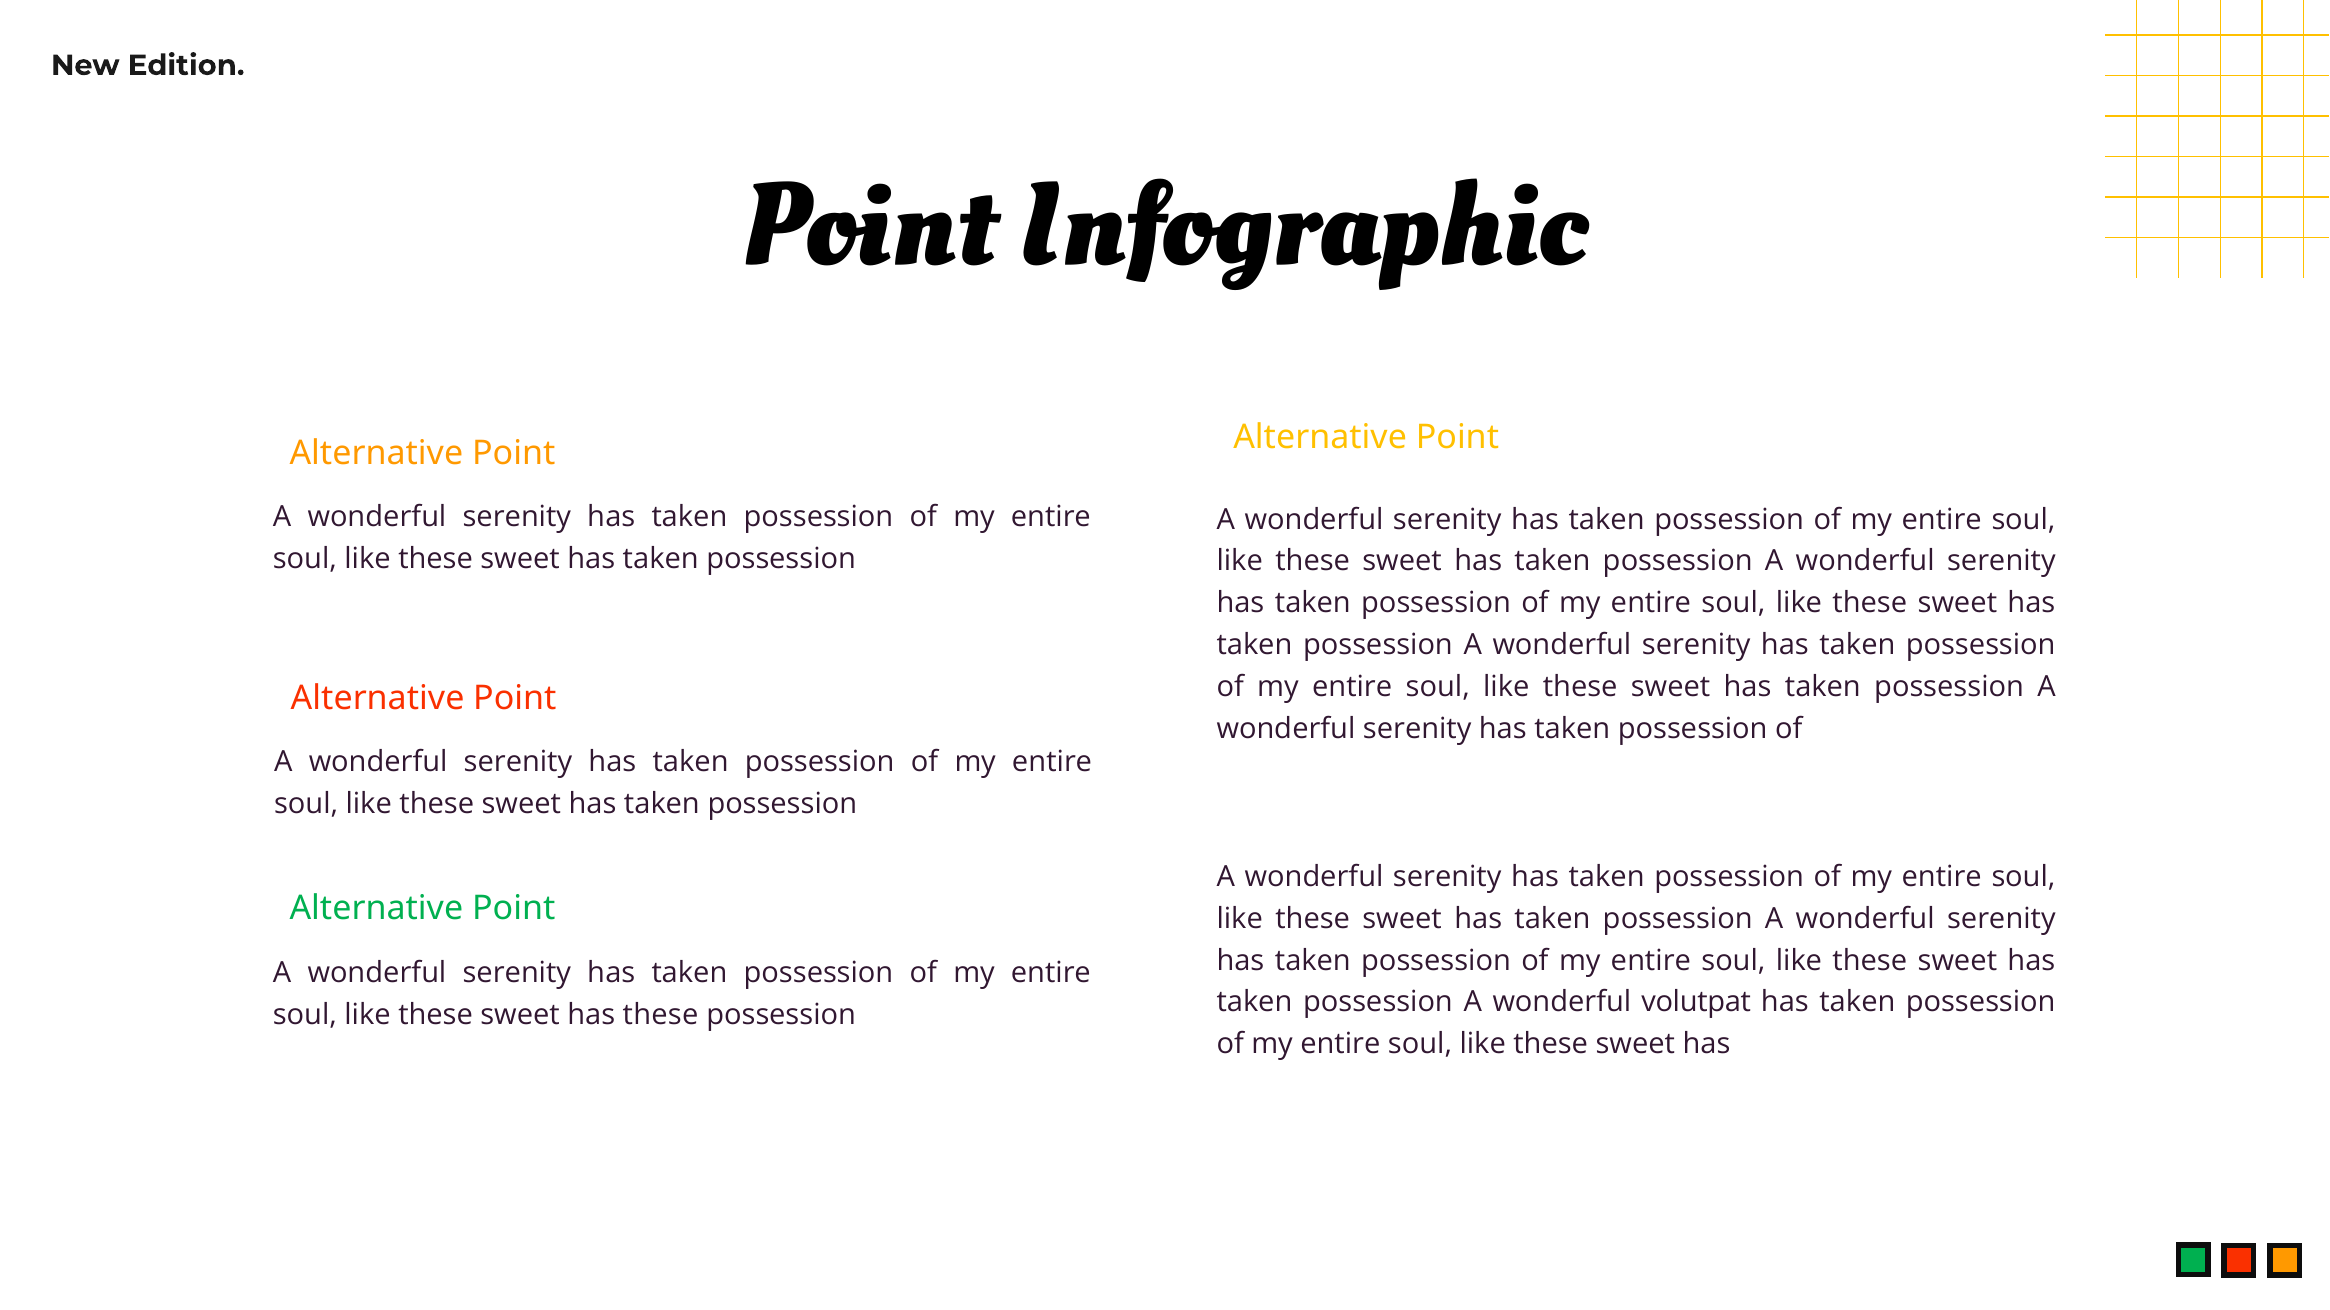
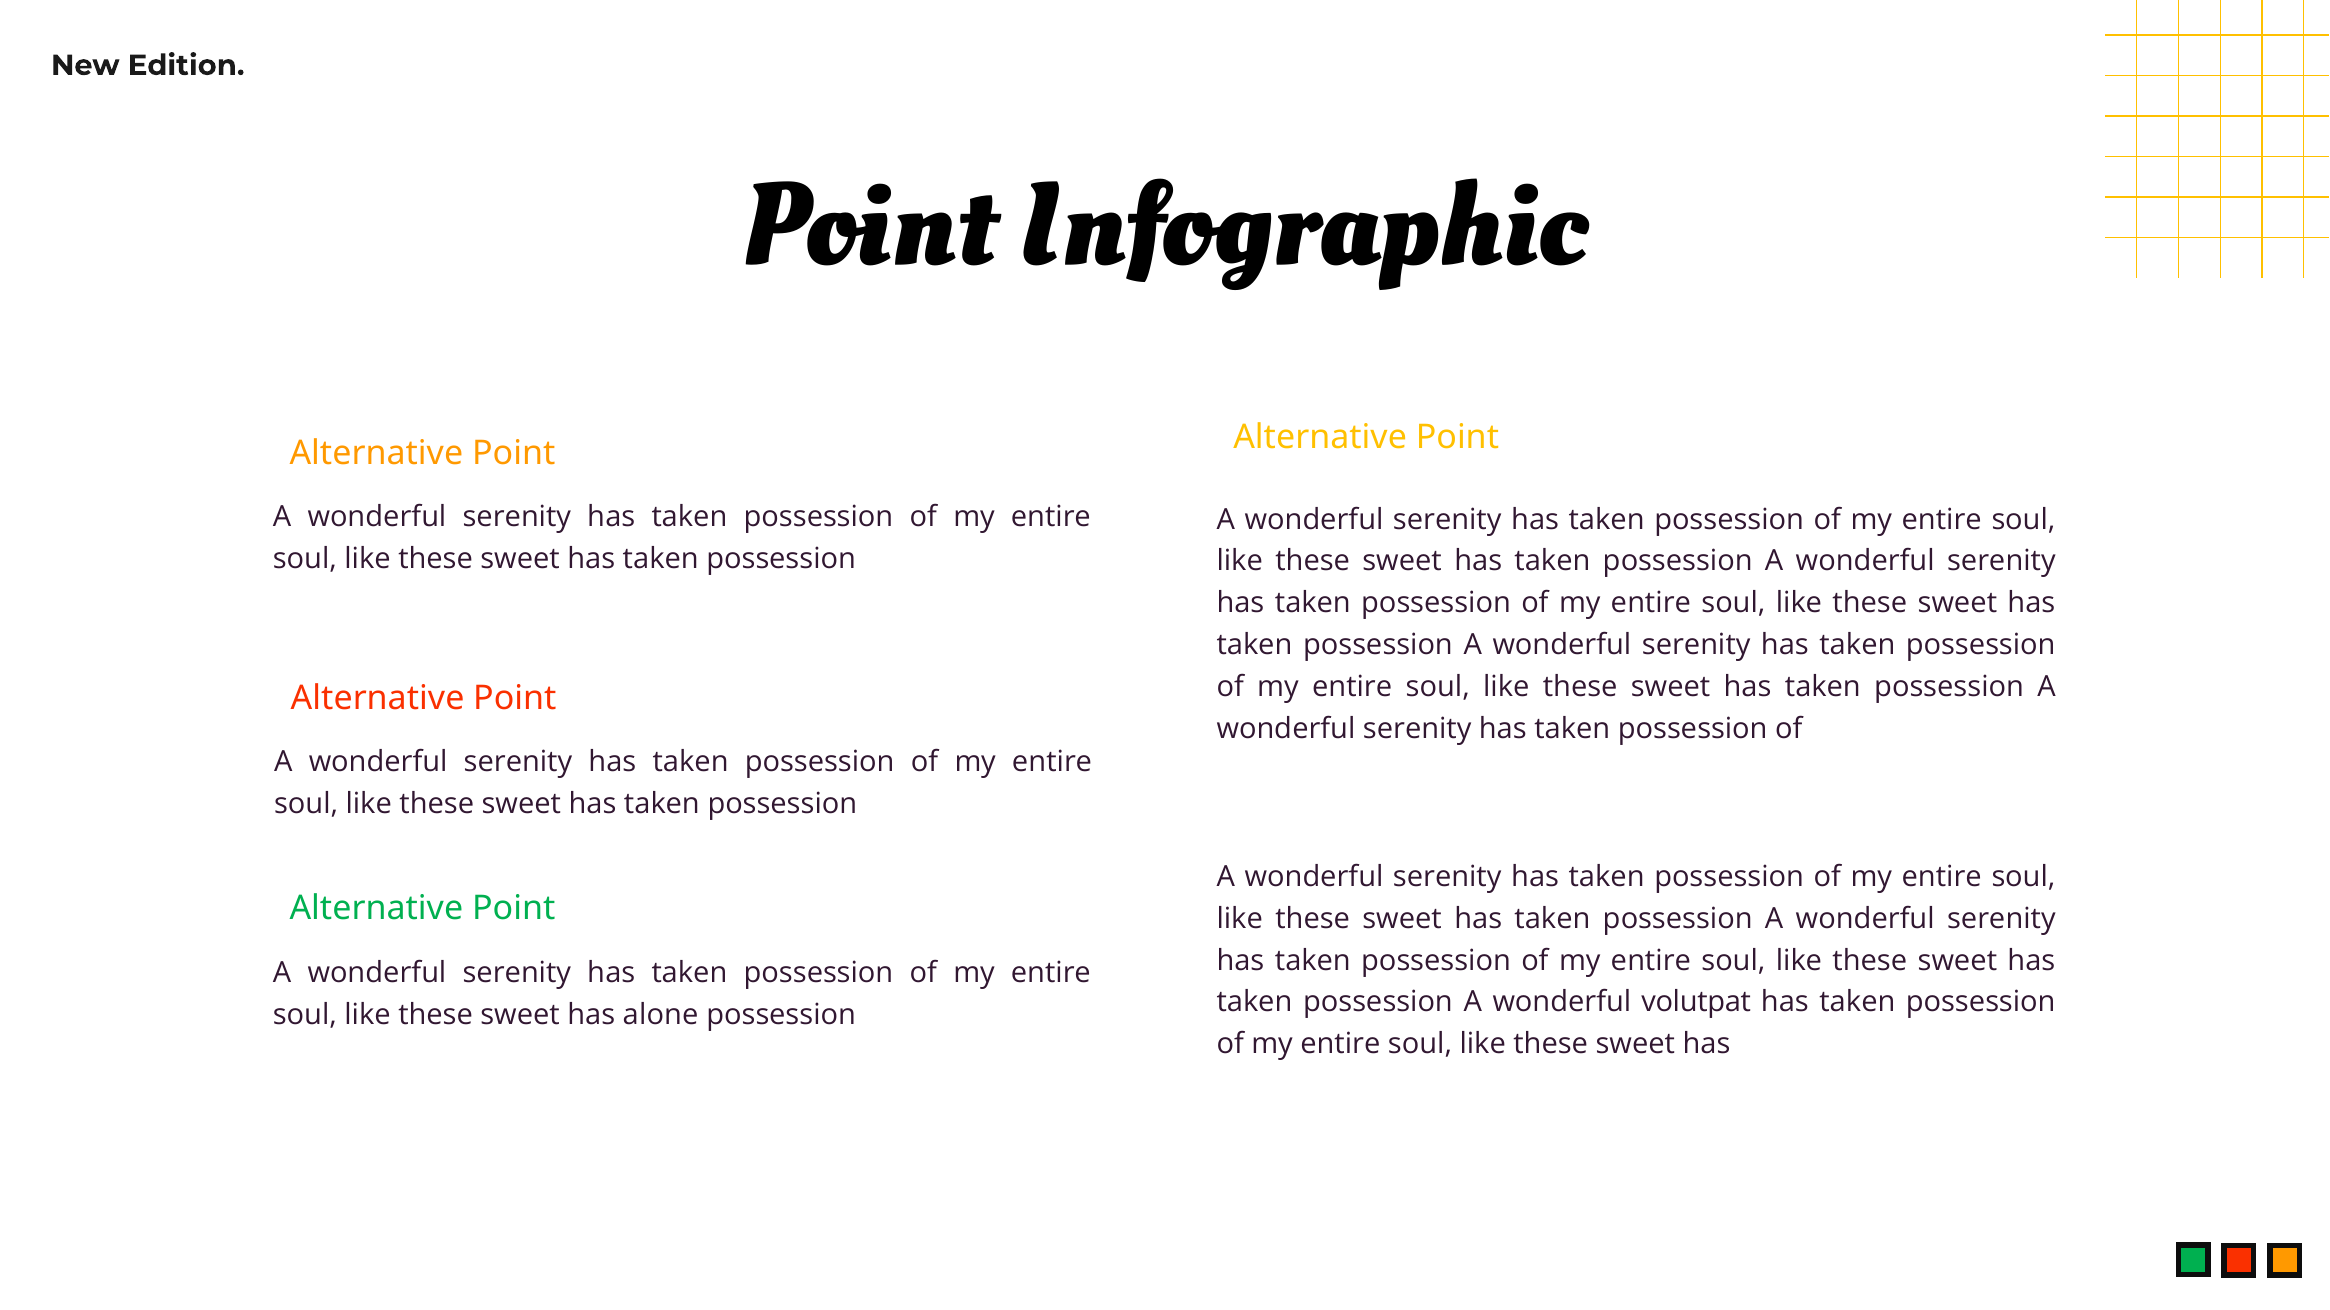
has these: these -> alone (661, 1015)
